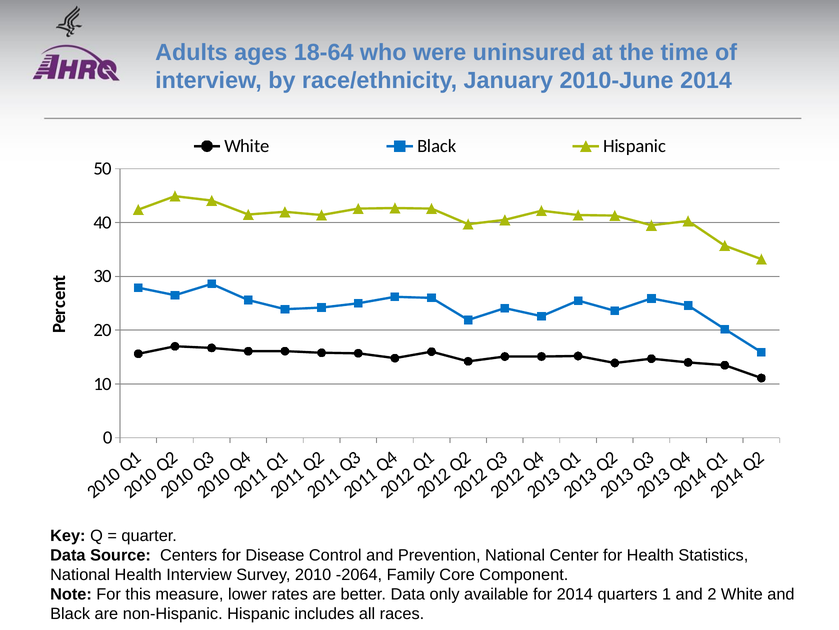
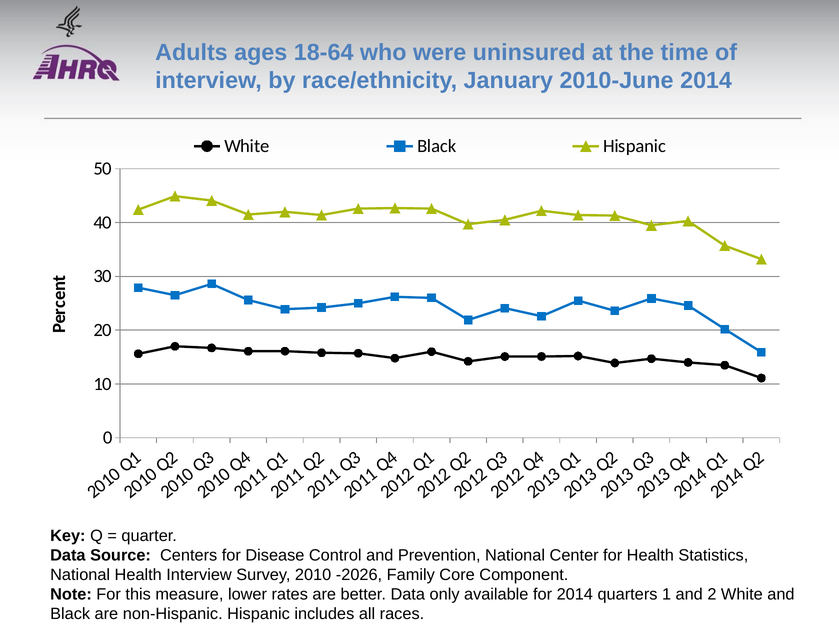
-2064: -2064 -> -2026 (359, 574)
